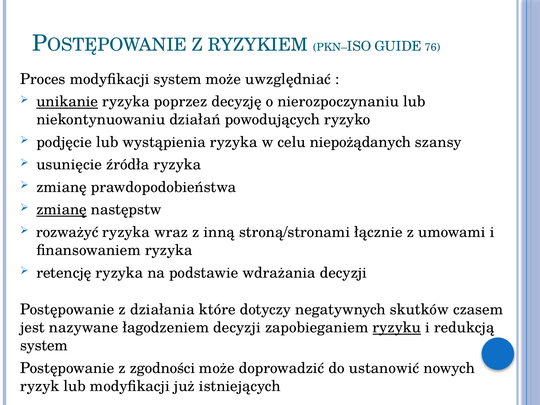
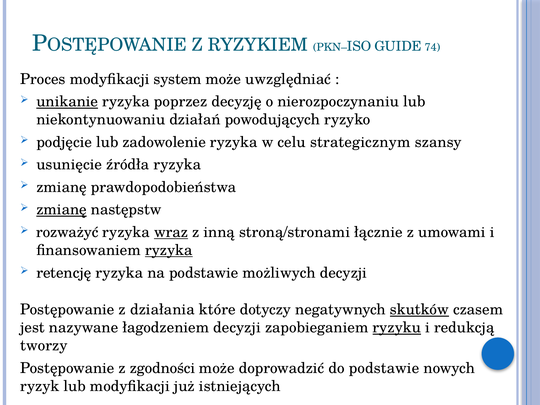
76: 76 -> 74 (432, 47)
wystąpienia: wystąpienia -> zadowolenie (164, 142)
niepożądanych: niepożądanych -> strategicznym (360, 142)
wraz underline: none -> present (171, 232)
ryzyka underline: none -> present (169, 250)
wdrażania: wdrażania -> możliwych (279, 273)
skutków underline: none -> present (419, 310)
system: system -> tworzy (44, 346)
do ustanowić: ustanowić -> podstawie (384, 368)
